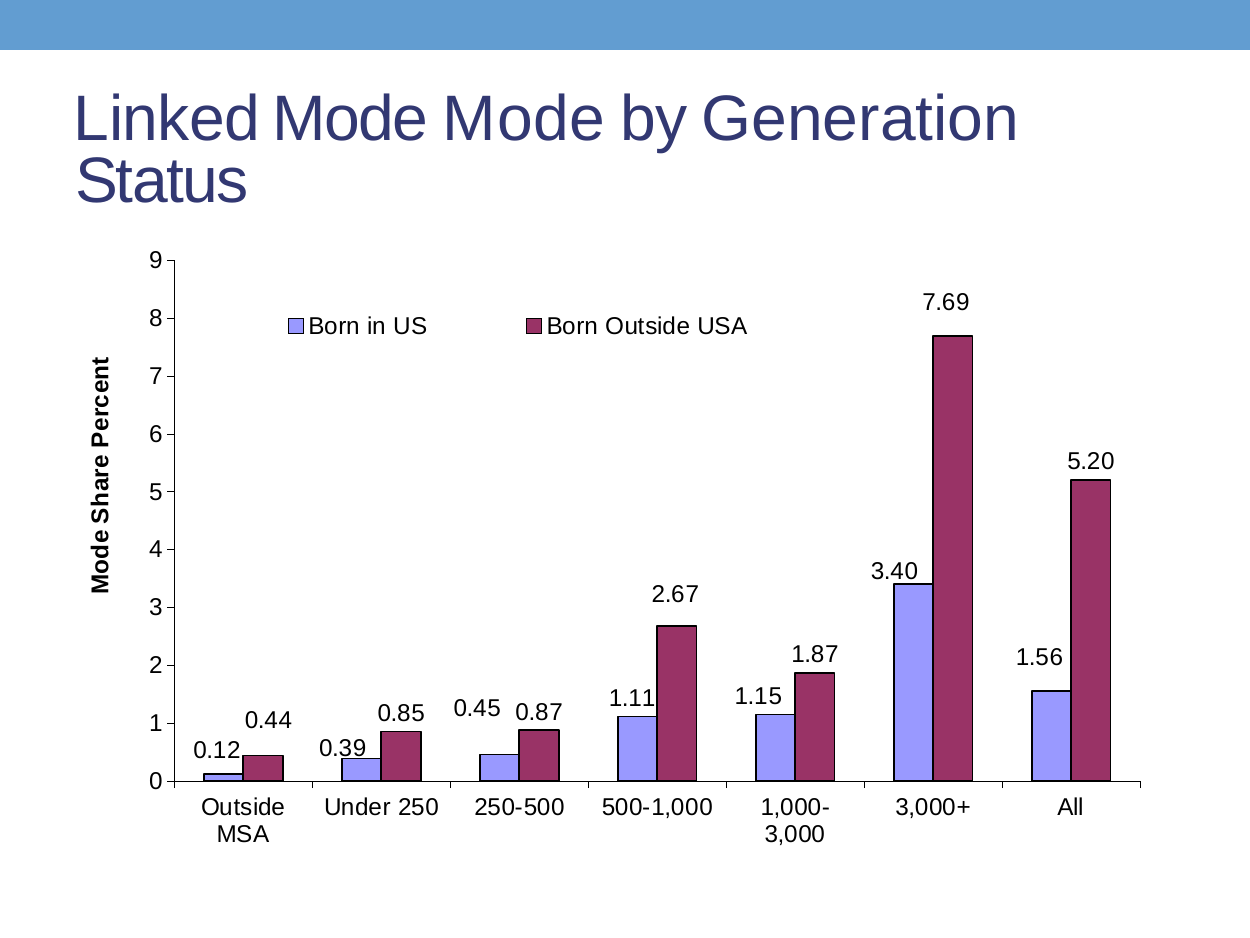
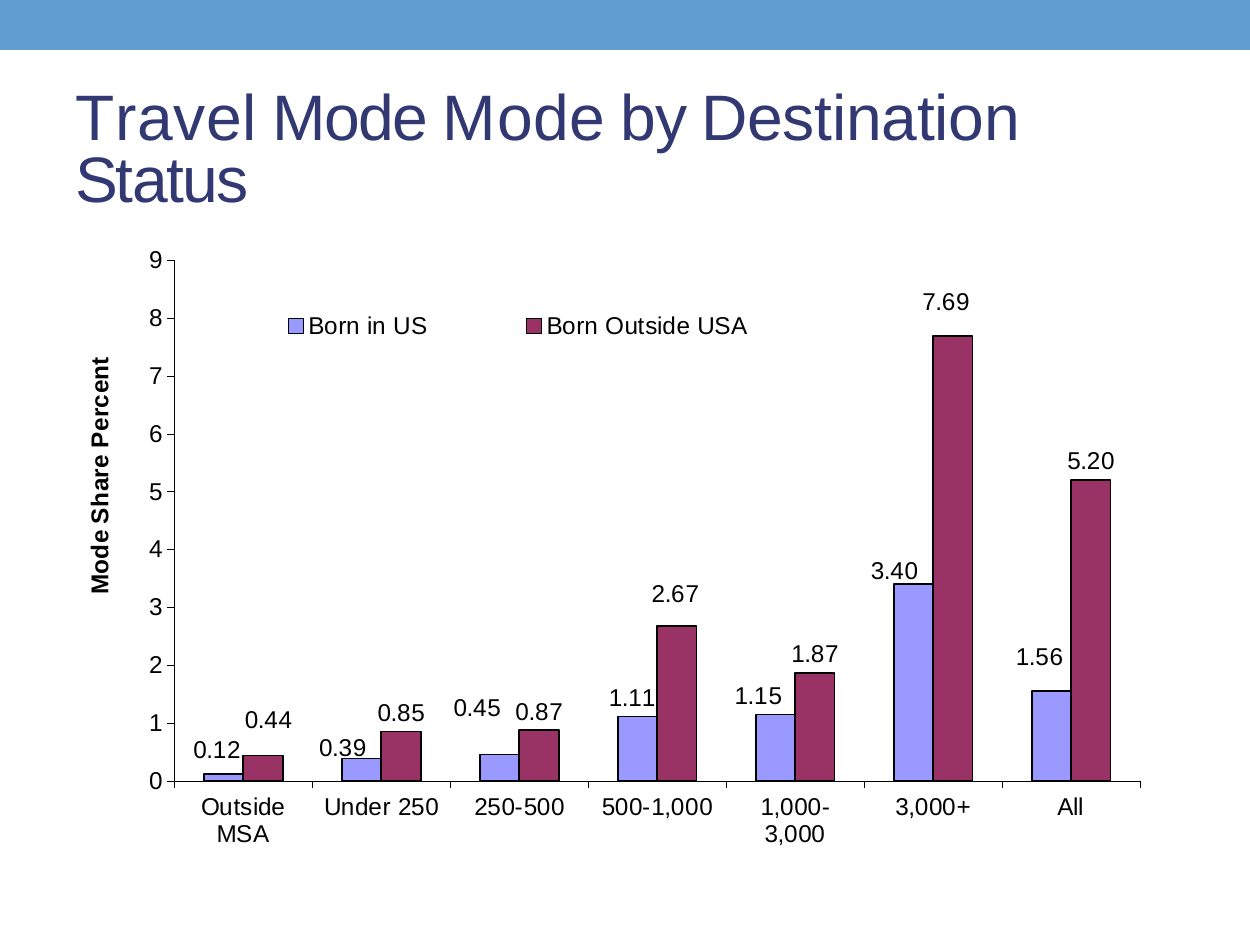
Linked: Linked -> Travel (166, 120)
Generation: Generation -> Destination (861, 120)
